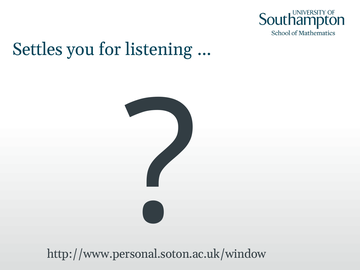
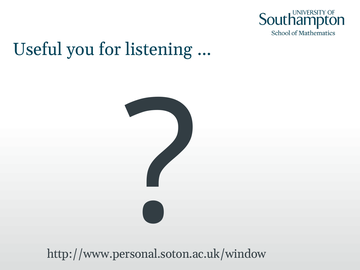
Settles: Settles -> Useful (38, 49)
